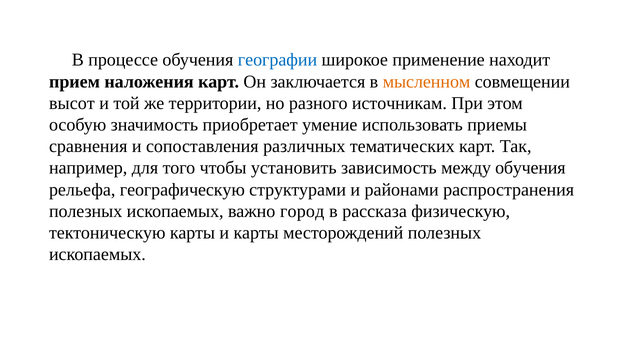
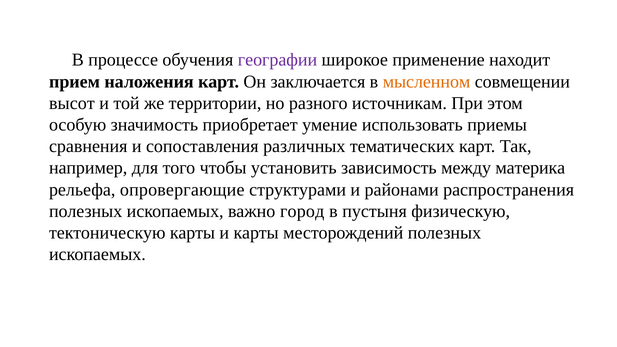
географии colour: blue -> purple (278, 60)
между обучения: обучения -> материка (530, 168)
географическую: географическую -> опровергающие (182, 190)
рассказа: рассказа -> пустыня (375, 211)
